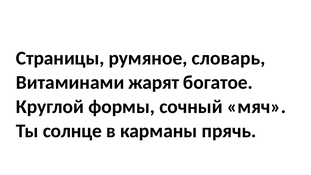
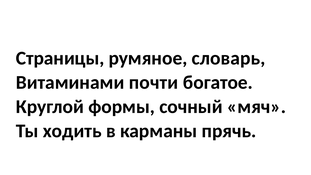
жарят: жарят -> почти (154, 82)
солнце: солнце -> ходить (72, 131)
